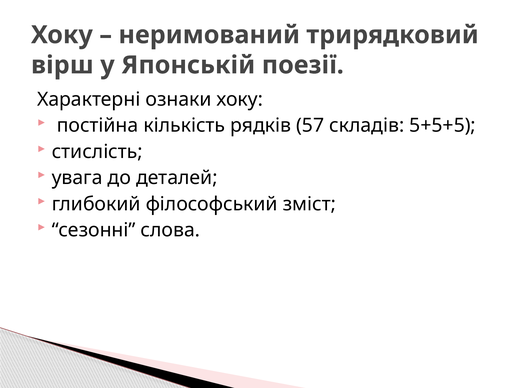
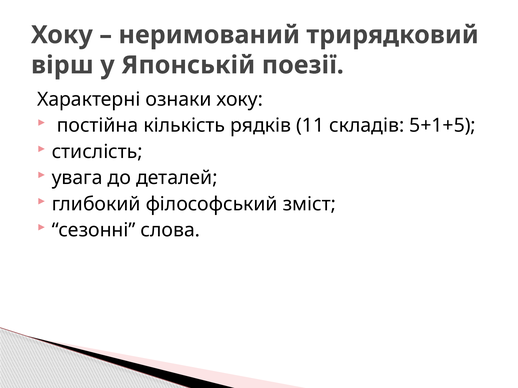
57: 57 -> 11 (310, 126)
5+5+5: 5+5+5 -> 5+1+5 (443, 126)
